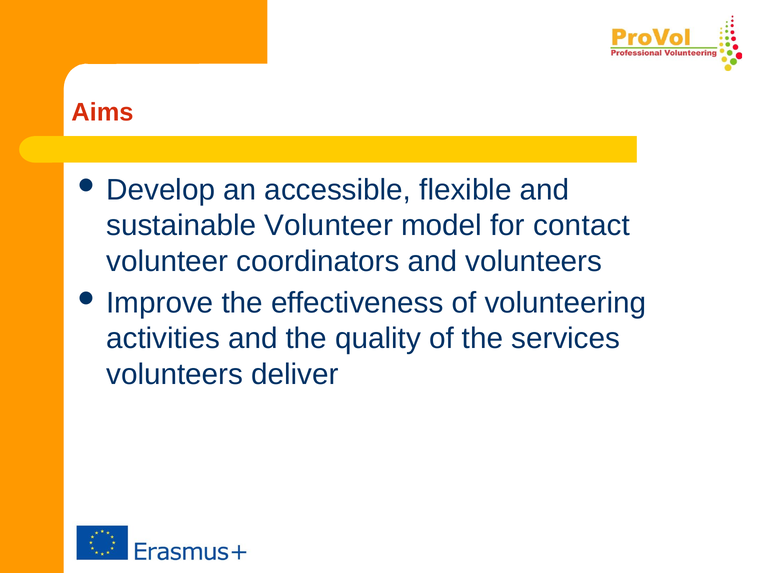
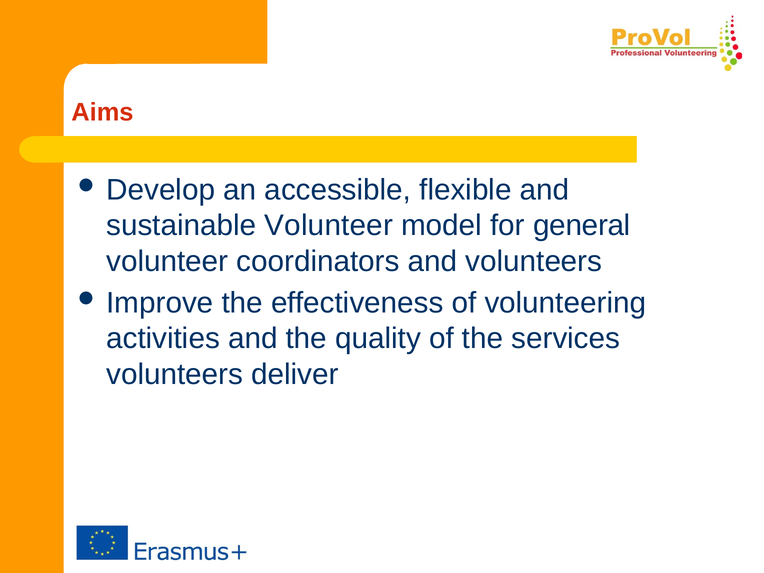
contact: contact -> general (582, 226)
